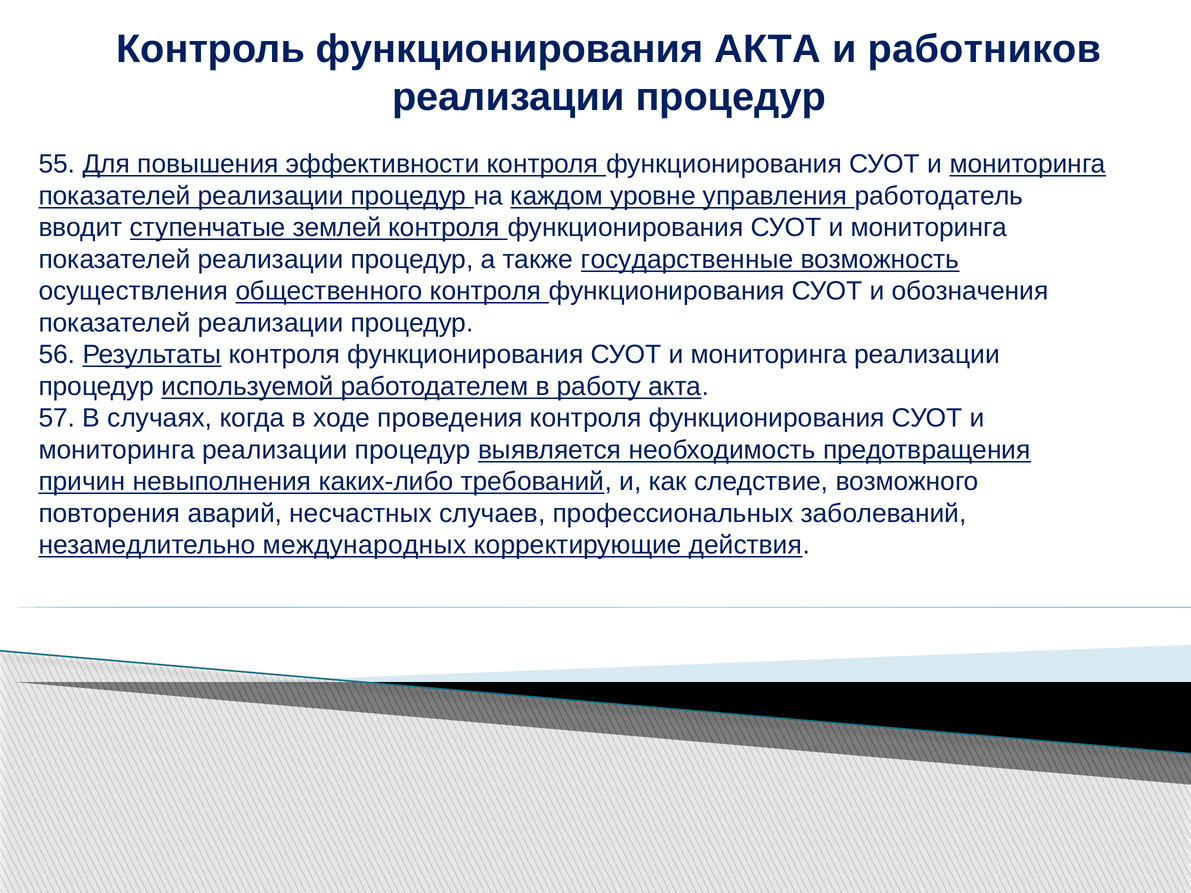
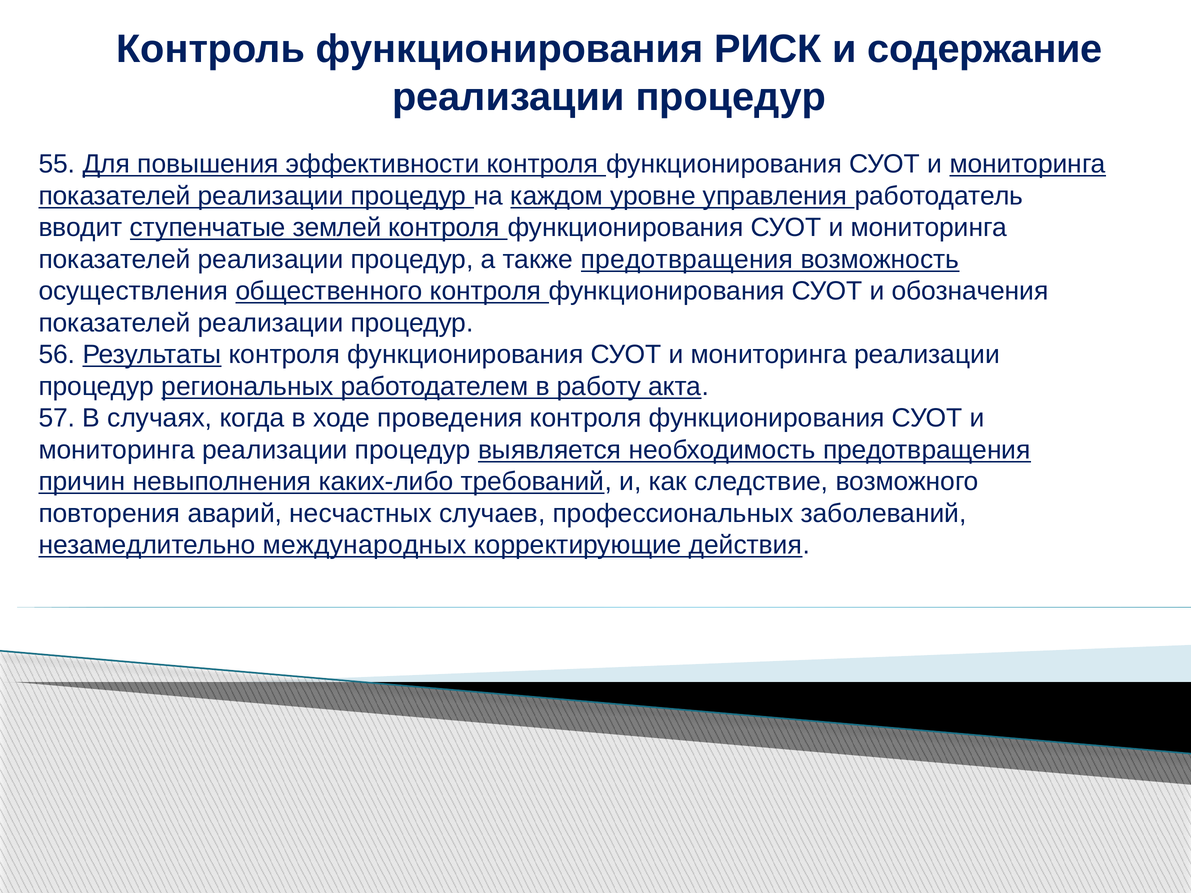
функционирования АКТА: АКТА -> РИСК (768, 49)
работников: работников -> содержание (985, 49)
также государственные: государственные -> предотвращения (687, 260)
используемой: используемой -> региональных (248, 387)
